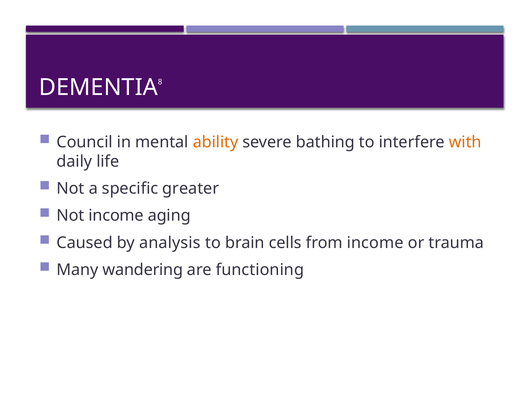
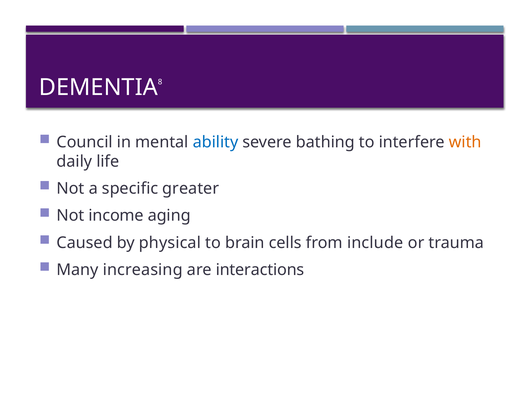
ability colour: orange -> blue (215, 142)
analysis: analysis -> physical (170, 243)
from income: income -> include (375, 243)
wandering: wandering -> increasing (143, 270)
functioning: functioning -> interactions (260, 270)
